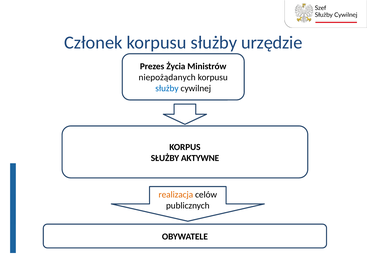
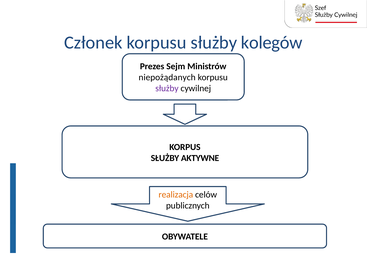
urzędzie: urzędzie -> kolegów (272, 43)
Życia: Życia -> Sejm (176, 67)
służby colour: blue -> purple (167, 89)
